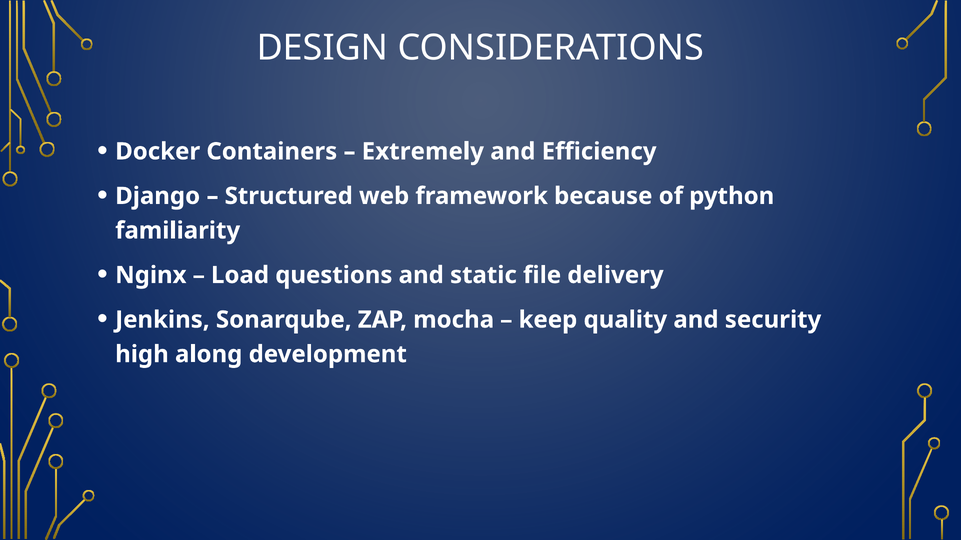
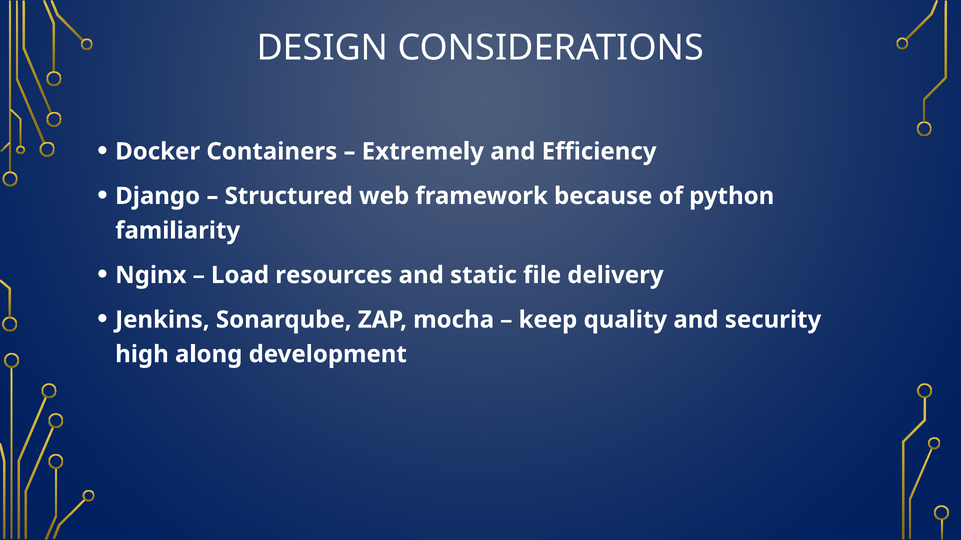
questions: questions -> resources (334, 275)
